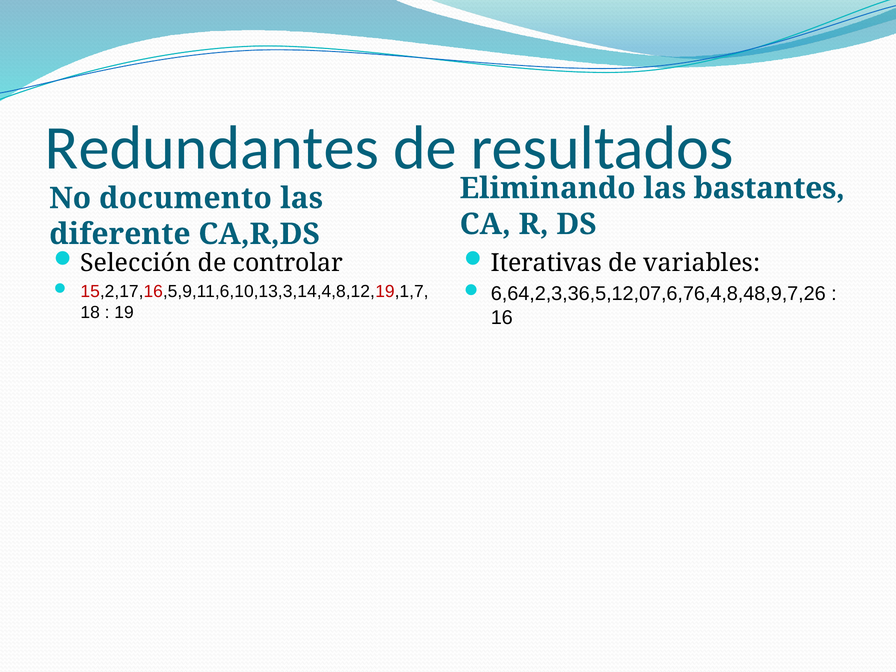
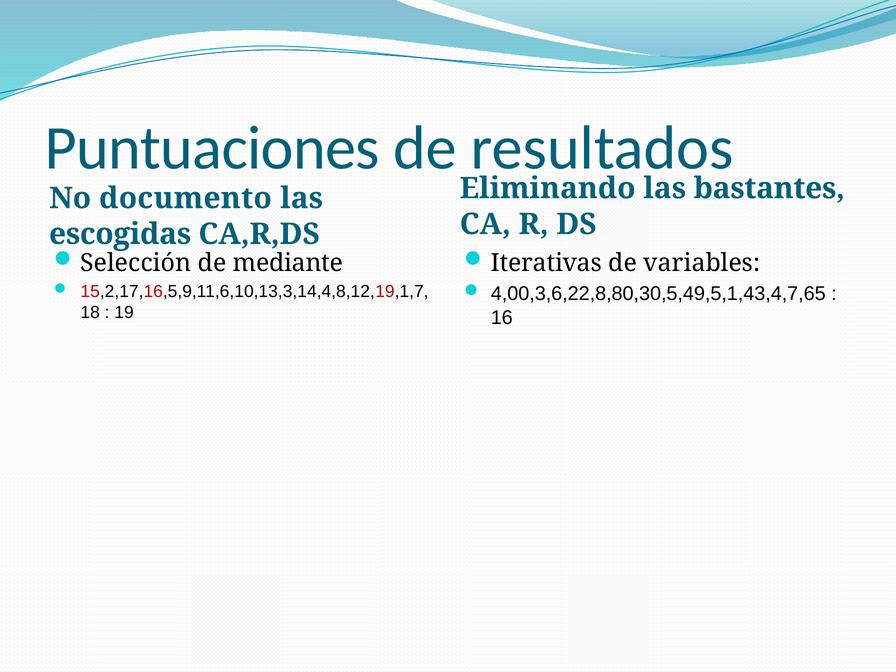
Redundantes: Redundantes -> Puntuaciones (212, 148)
diferente: diferente -> escogidas (120, 234)
controlar: controlar -> mediante (288, 263)
6,64,2,3,36,5,12,07,6,76,4,8,48,9,7,26: 6,64,2,3,36,5,12,07,6,76,4,8,48,9,7,26 -> 4,00,3,6,22,8,80,30,5,49,5,1,43,4,7,65 (658, 294)
